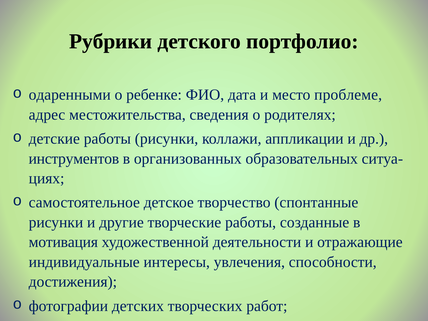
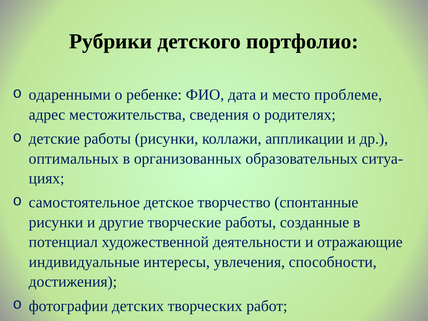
инструментов: инструментов -> оптимальных (74, 159)
мотивация: мотивация -> потенциал (63, 242)
